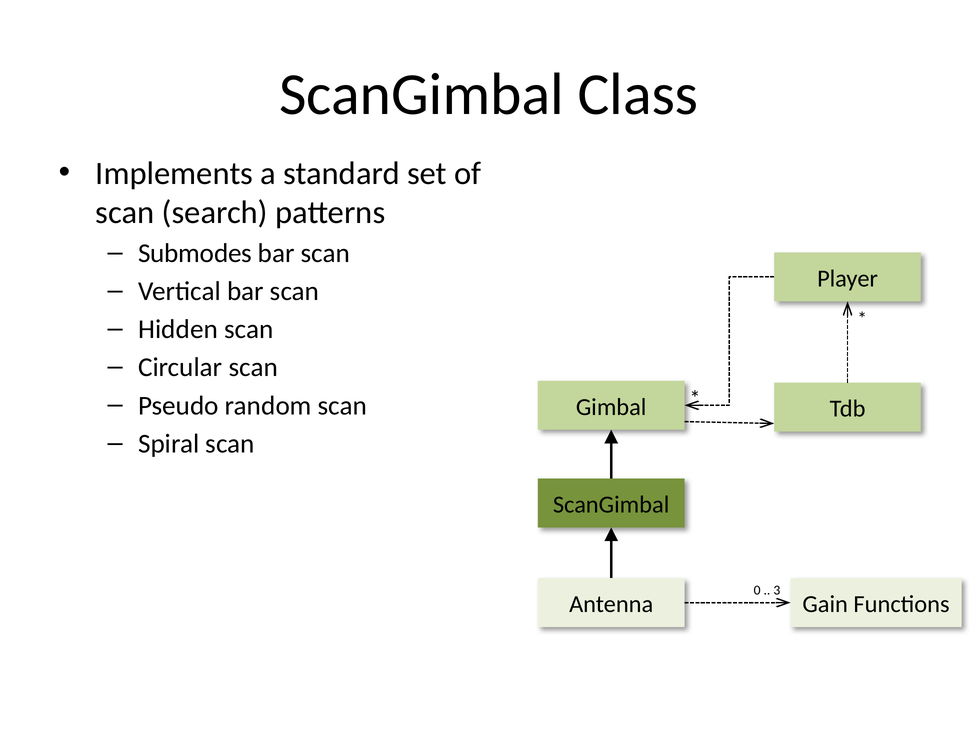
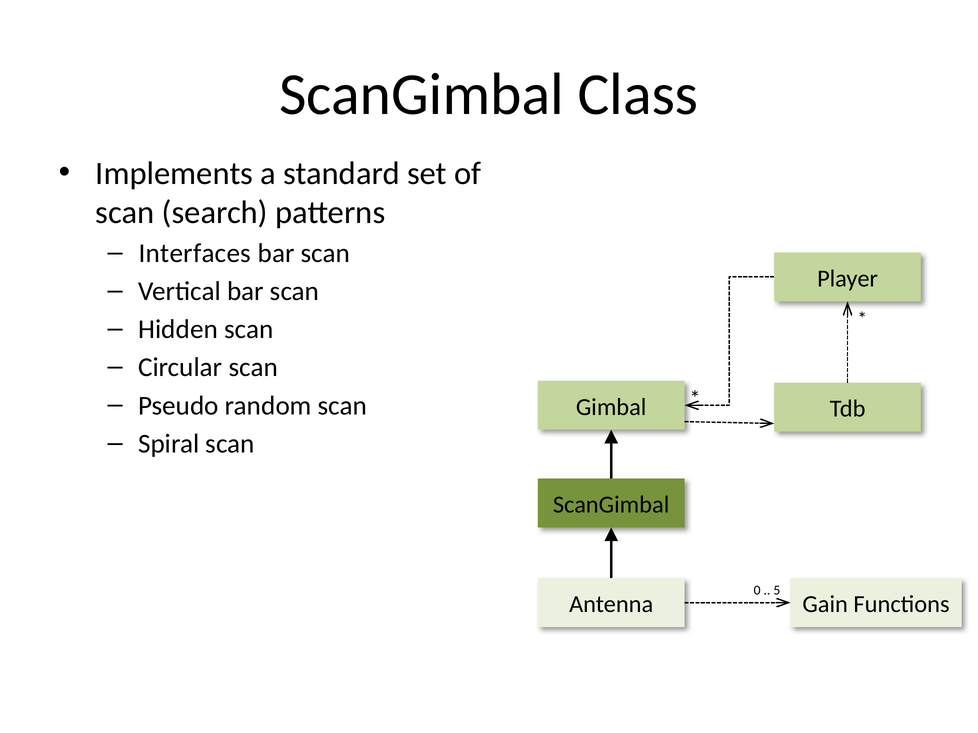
Submodes: Submodes -> Interfaces (195, 254)
3: 3 -> 5 (777, 591)
